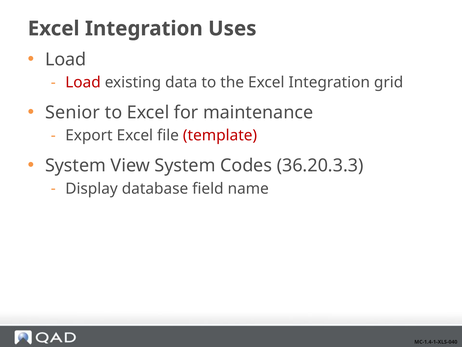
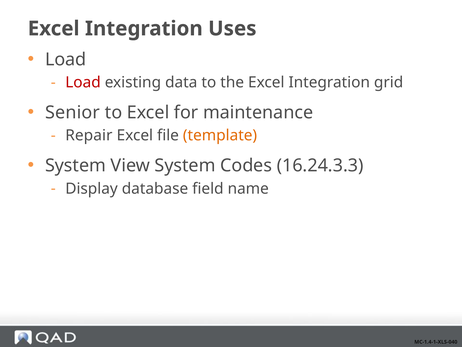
Export: Export -> Repair (89, 135)
template colour: red -> orange (220, 135)
36.20.3.3: 36.20.3.3 -> 16.24.3.3 (320, 165)
